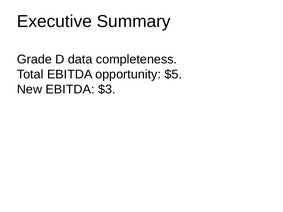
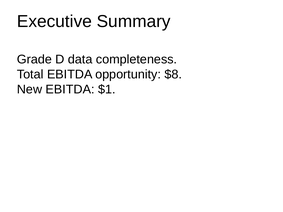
$5: $5 -> $8 (173, 74)
$3: $3 -> $1 (107, 90)
